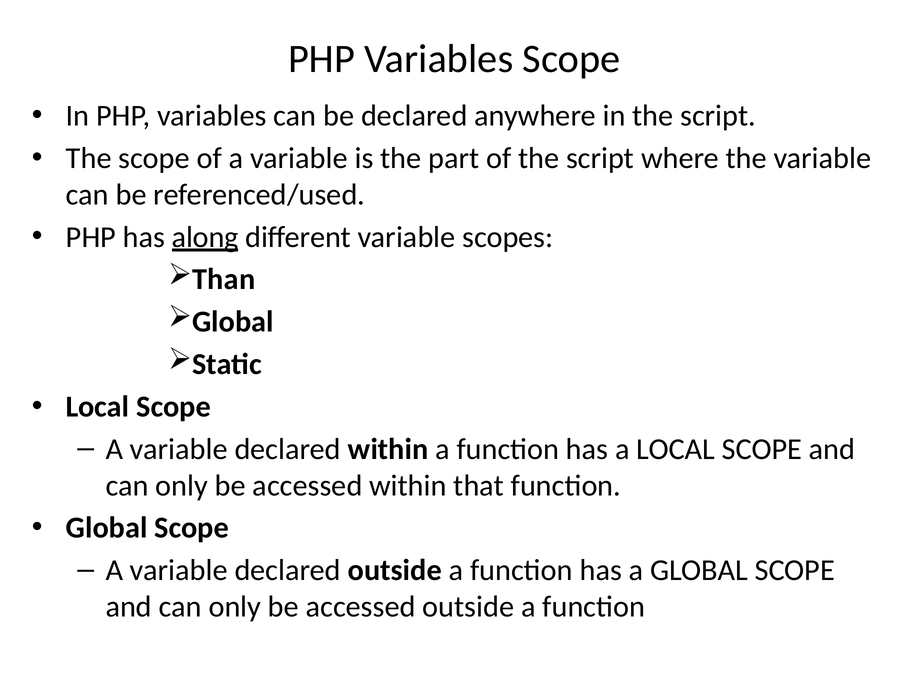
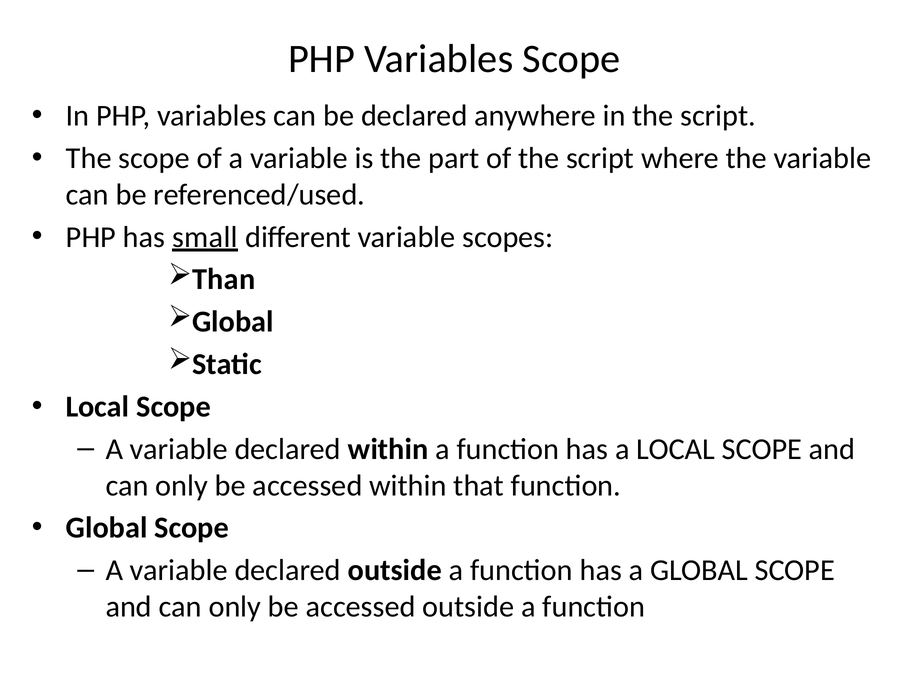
along: along -> small (205, 237)
